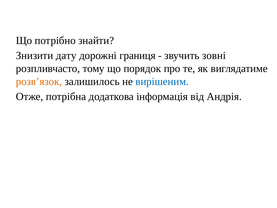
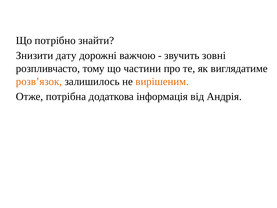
границя: границя -> важчою (137, 56)
порядок: порядок -> частини (142, 68)
вирішеним colour: blue -> orange (162, 81)
